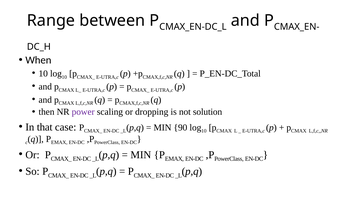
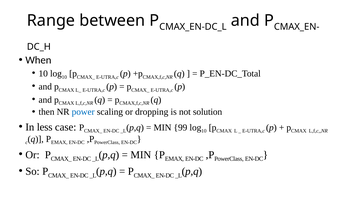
power colour: purple -> blue (83, 112)
that: that -> less (45, 127)
90: 90 -> 99 (180, 127)
